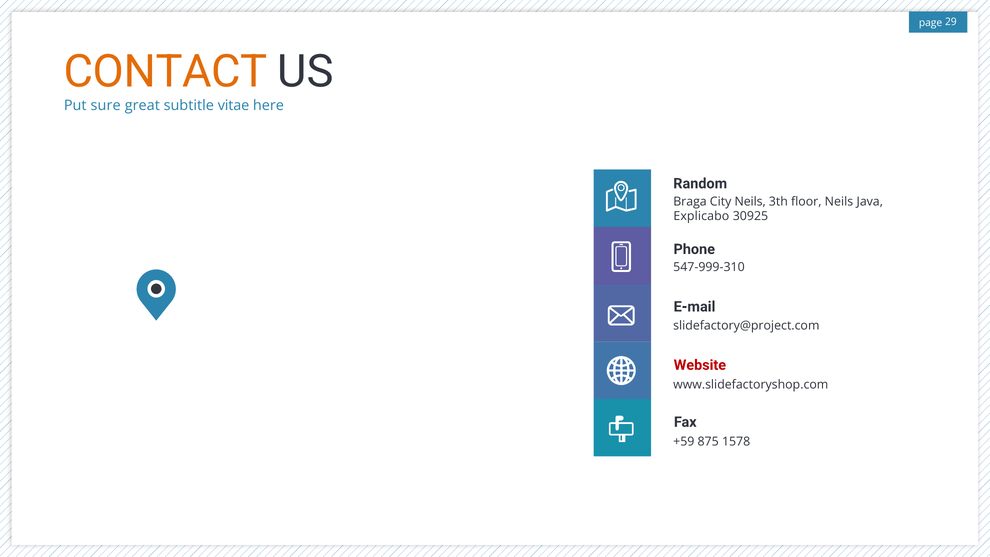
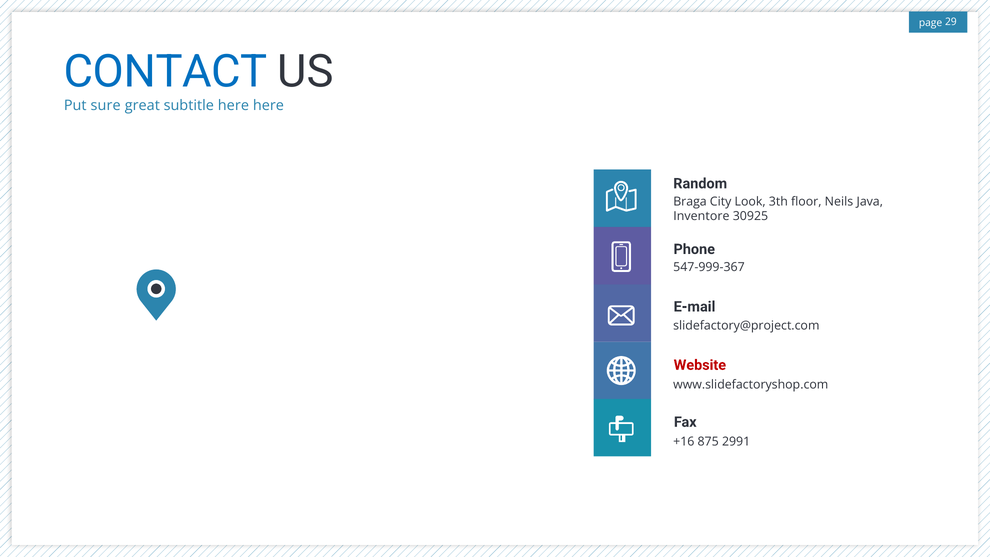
CONTACT colour: orange -> blue (166, 72)
subtitle vitae: vitae -> here (233, 106)
City Neils: Neils -> Look (750, 201)
Explicabo: Explicabo -> Inventore (701, 216)
547-999-310: 547-999-310 -> 547-999-367 (709, 267)
+59: +59 -> +16 (684, 442)
1578: 1578 -> 2991 (736, 442)
